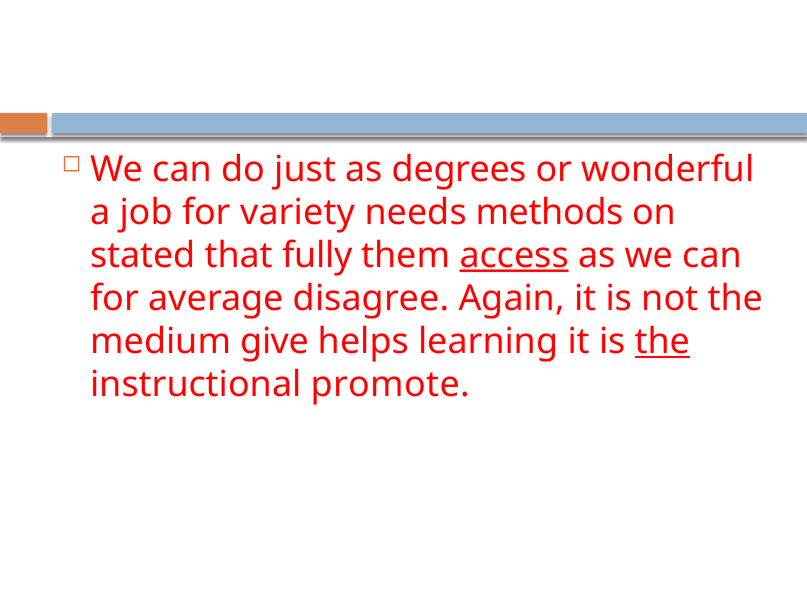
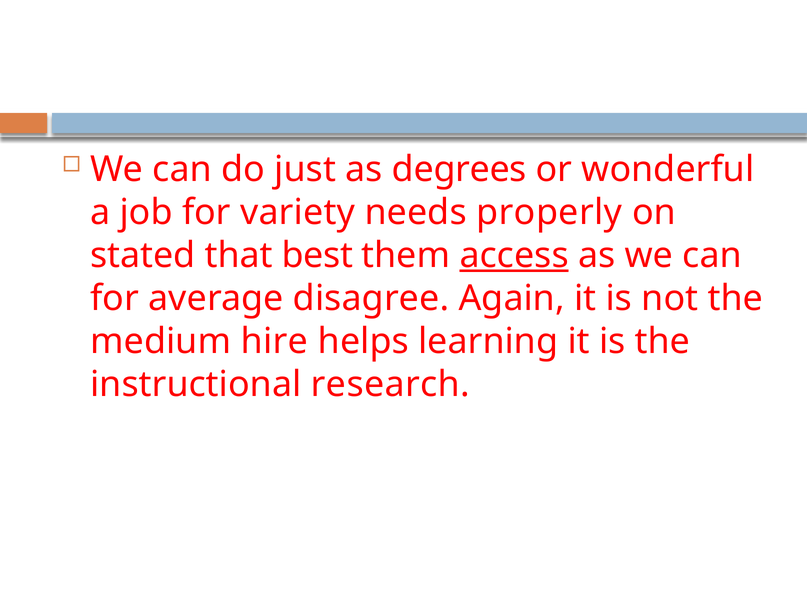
methods: methods -> properly (549, 212)
fully: fully -> best (317, 255)
give: give -> hire (274, 342)
the underline: present -> none (663, 342)
promote: promote -> research (390, 385)
